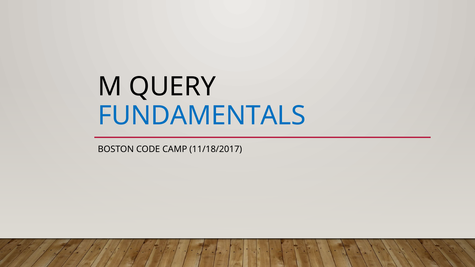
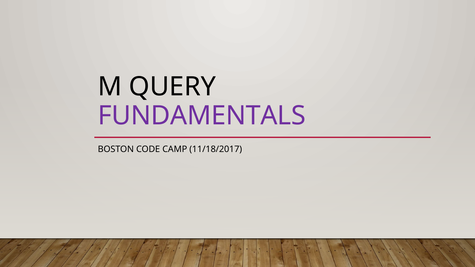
FUNDAMENTALS colour: blue -> purple (202, 116)
